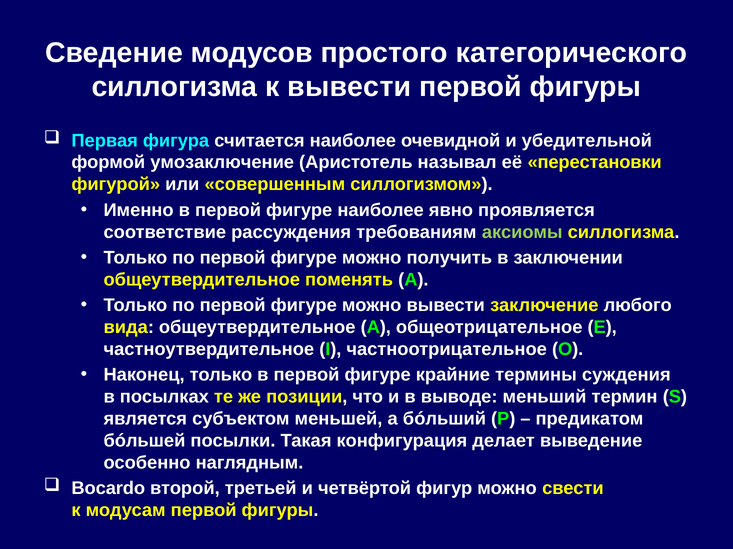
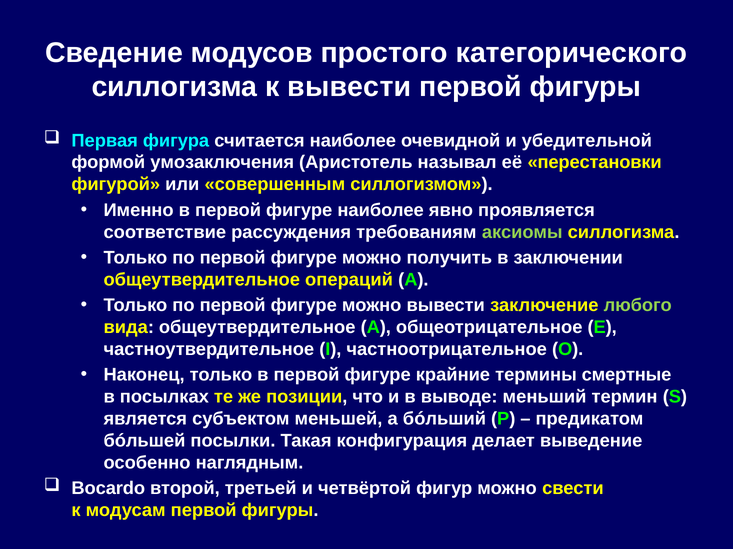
умозаключение: умозаключение -> умозаключения (222, 163)
поменять: поменять -> операций (349, 280)
любого colour: white -> light green (638, 306)
суждения: суждения -> смертные (626, 375)
